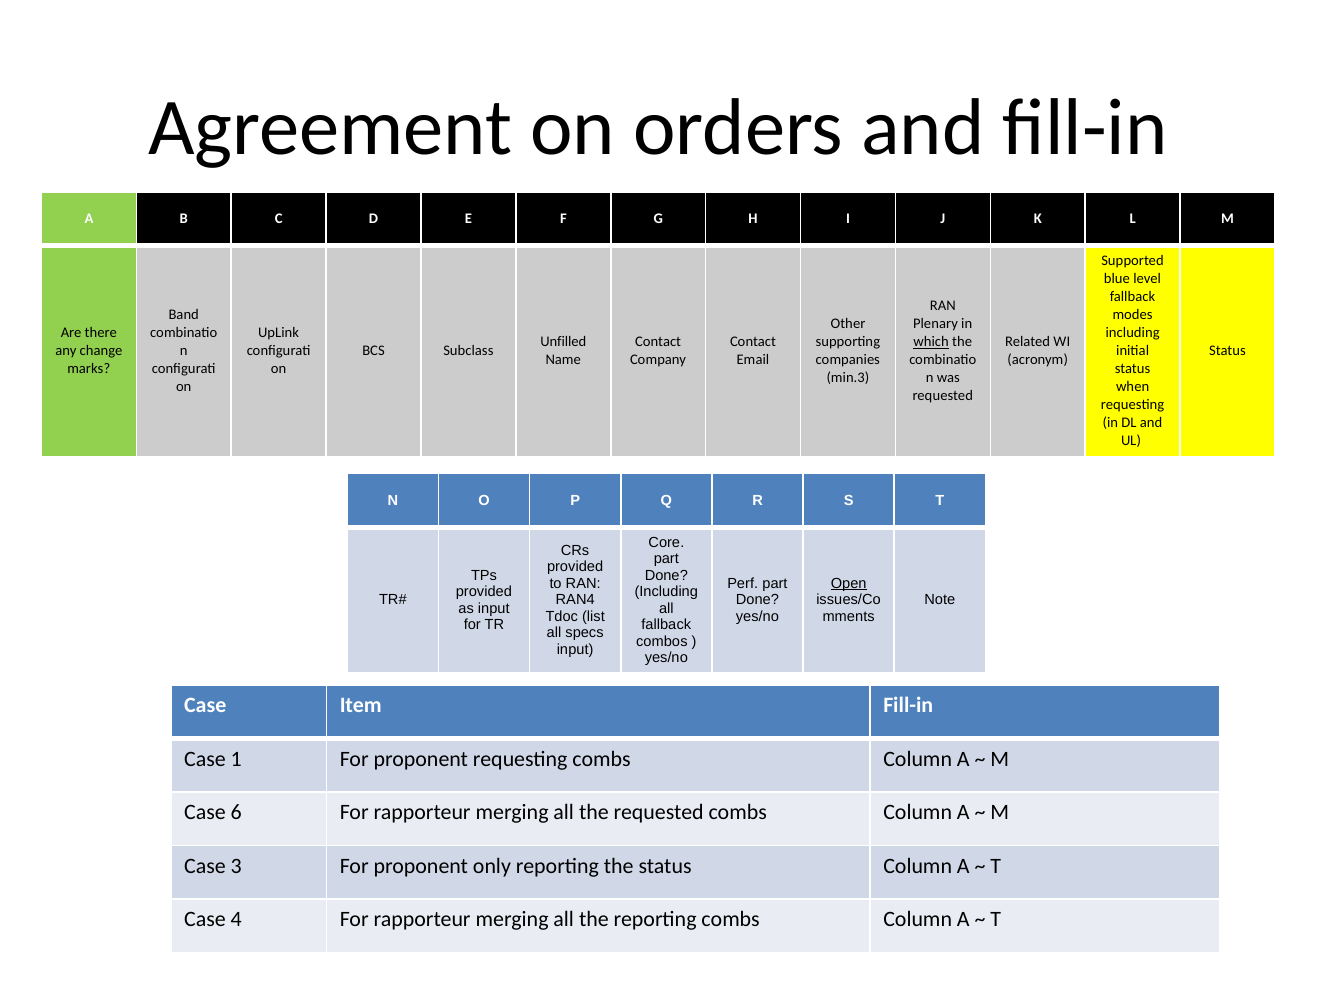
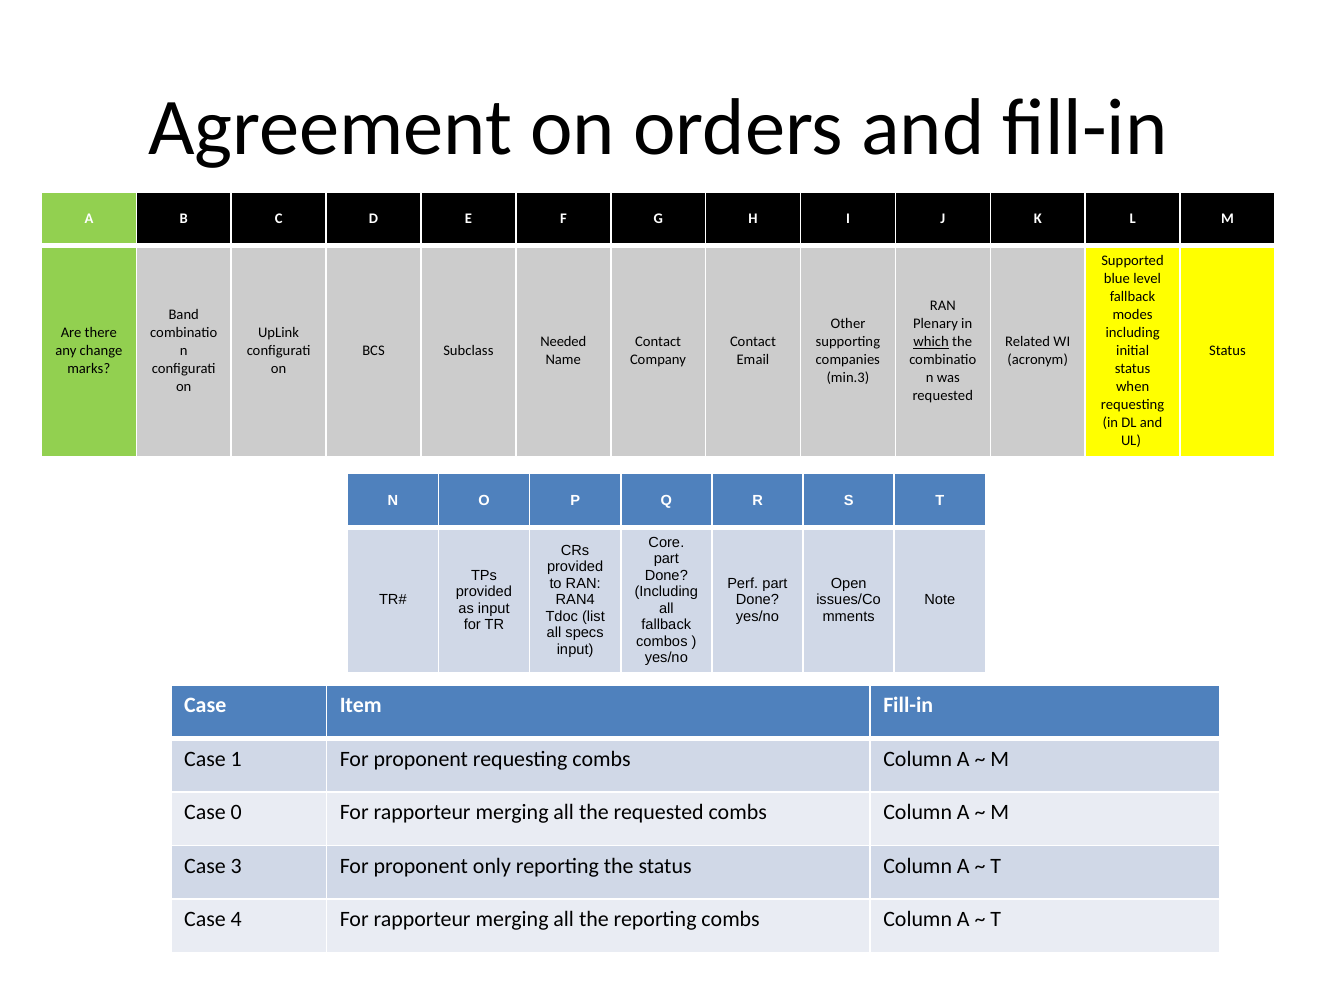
Unfilled: Unfilled -> Needed (563, 342)
Open underline: present -> none (849, 583)
6: 6 -> 0 (236, 812)
